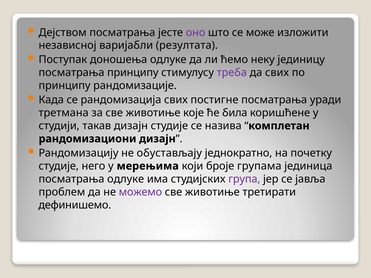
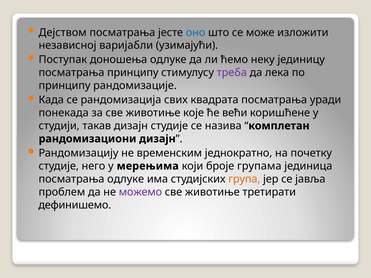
оно colour: purple -> blue (196, 32)
резултата: резултата -> узимајући (187, 45)
да свих: свих -> лека (277, 73)
постигне: постигне -> квадрата (215, 100)
третмана: третмана -> понекада (64, 113)
била: била -> већи (235, 113)
обустављају: обустављају -> временским (169, 153)
група colour: purple -> orange (244, 179)
